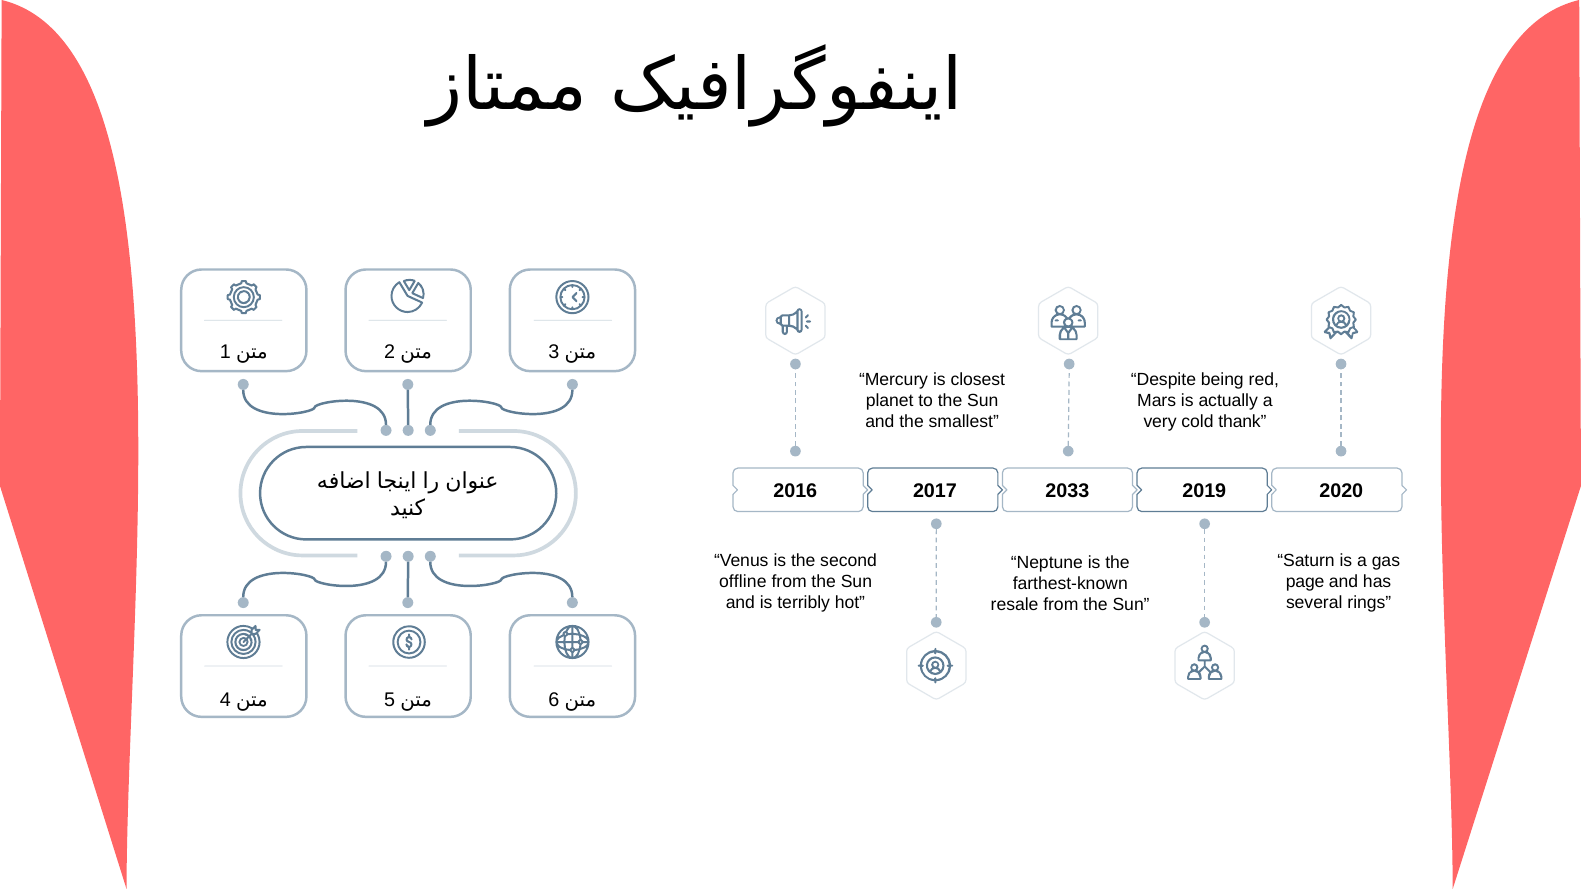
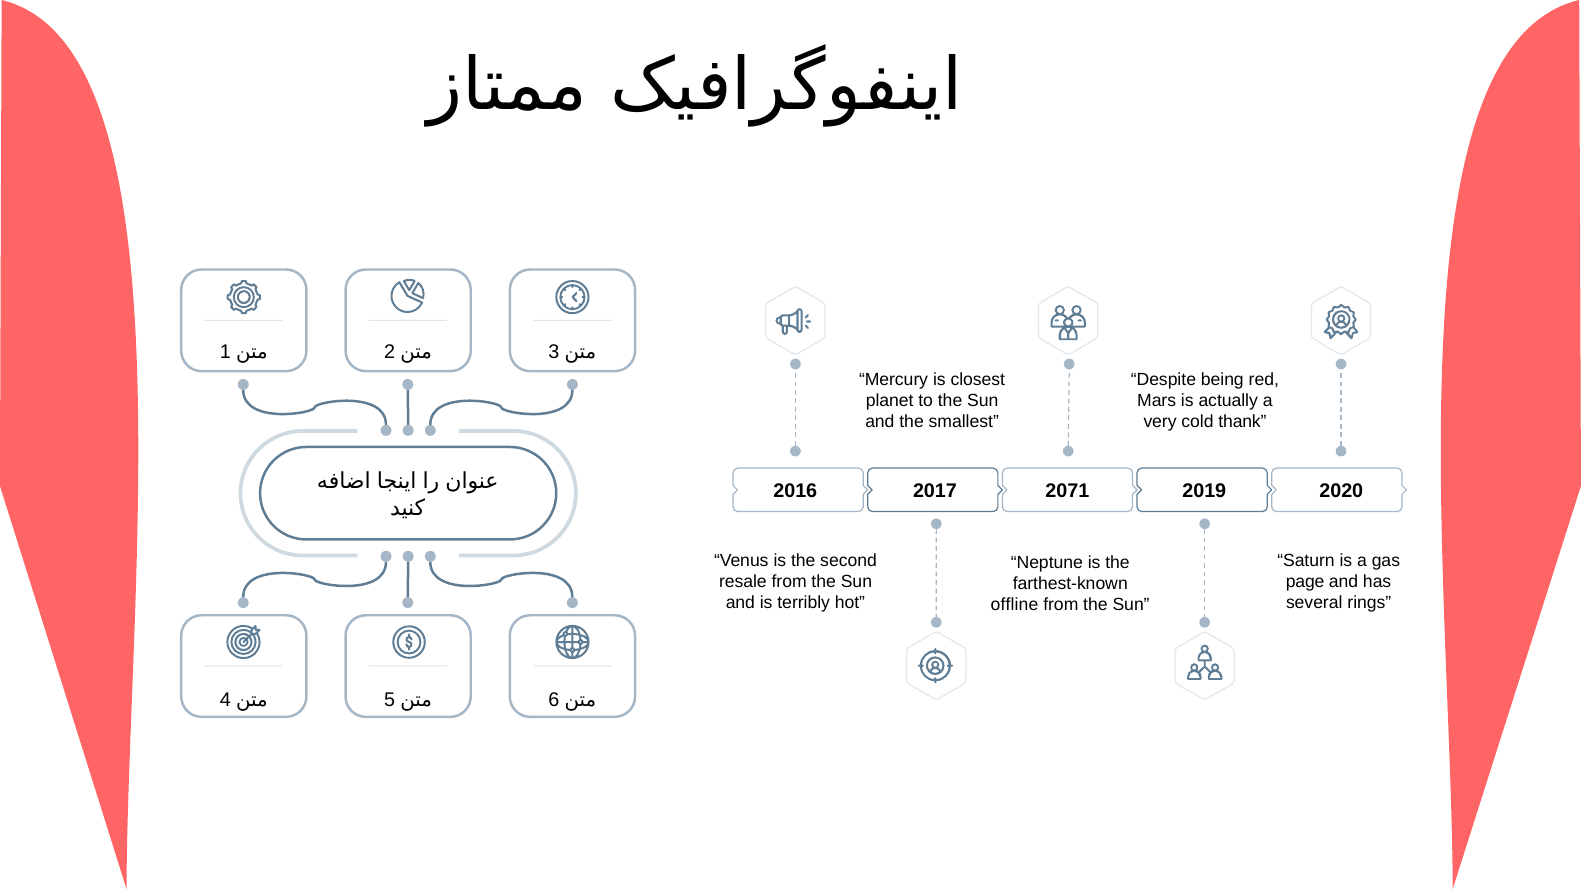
2033: 2033 -> 2071 (1067, 491)
offline: offline -> resale (743, 582)
resale: resale -> offline (1015, 605)
